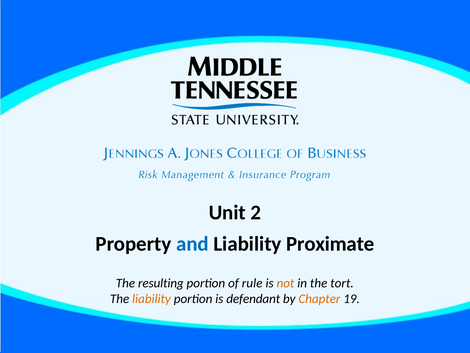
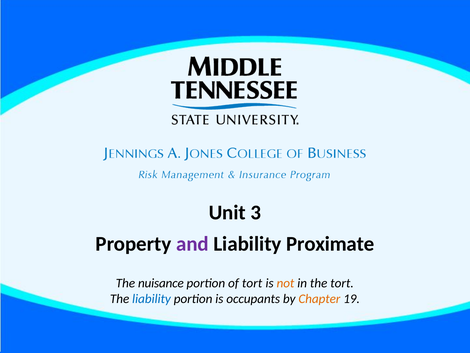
2: 2 -> 3 (256, 212)
and colour: blue -> purple (192, 244)
resulting: resulting -> nuisance (161, 283)
of rule: rule -> tort (252, 283)
liability colour: orange -> blue (151, 299)
defendant: defendant -> occupants (253, 299)
